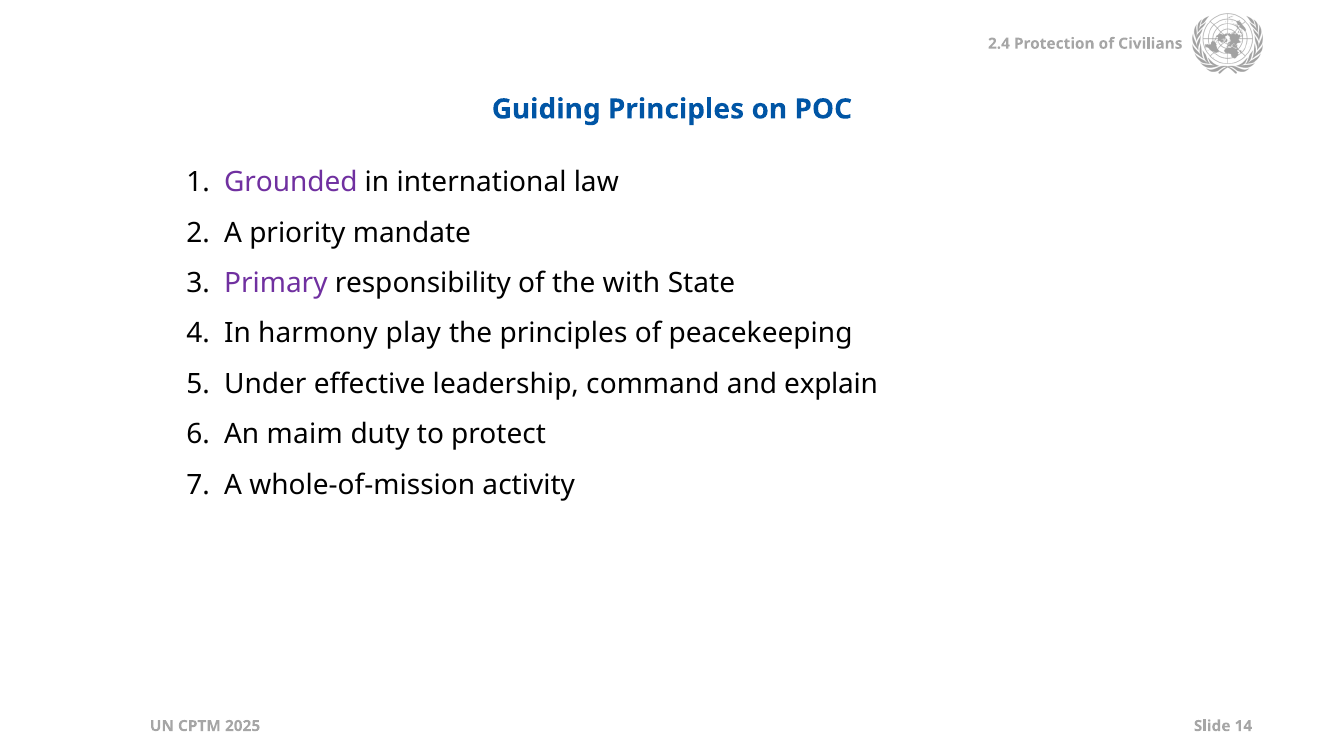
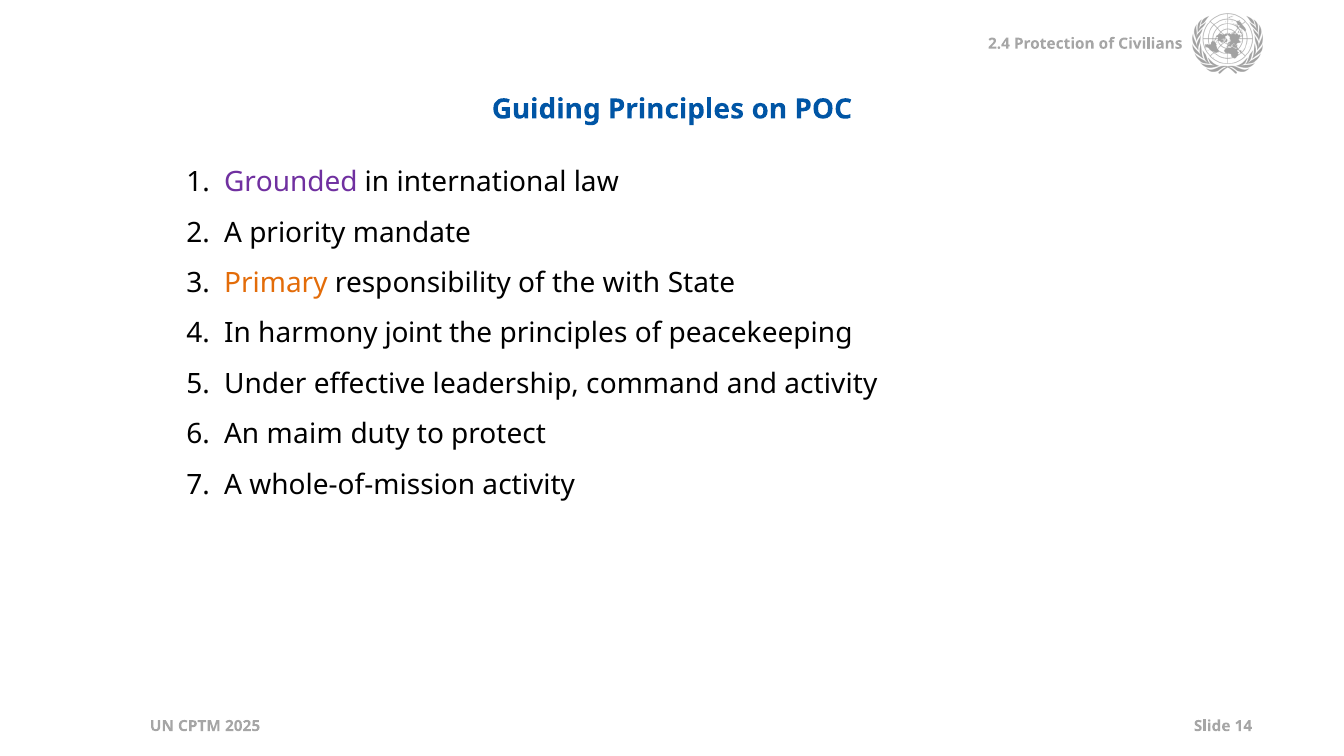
Primary colour: purple -> orange (276, 283)
play: play -> joint (413, 334)
and explain: explain -> activity (831, 384)
